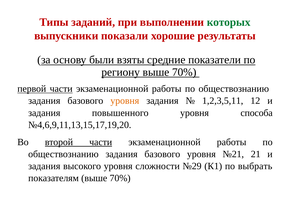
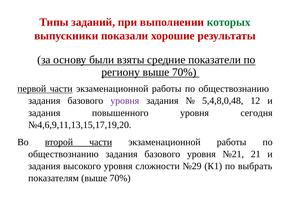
уровня colour: orange -> purple (125, 101)
1,2,3,5,11: 1,2,3,5,11 -> 5,4,8,0,48 (223, 101)
способа: способа -> сегодня (257, 113)
